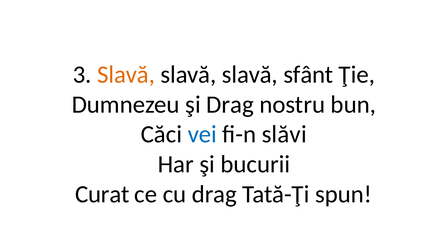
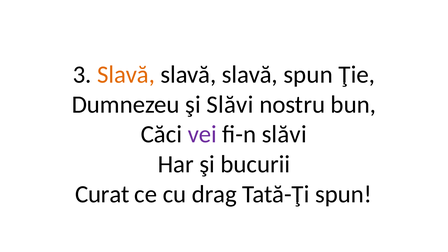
slavă sfânt: sfânt -> spun (308, 75)
şi Drag: Drag -> Slăvi (230, 105)
vei colour: blue -> purple (202, 134)
